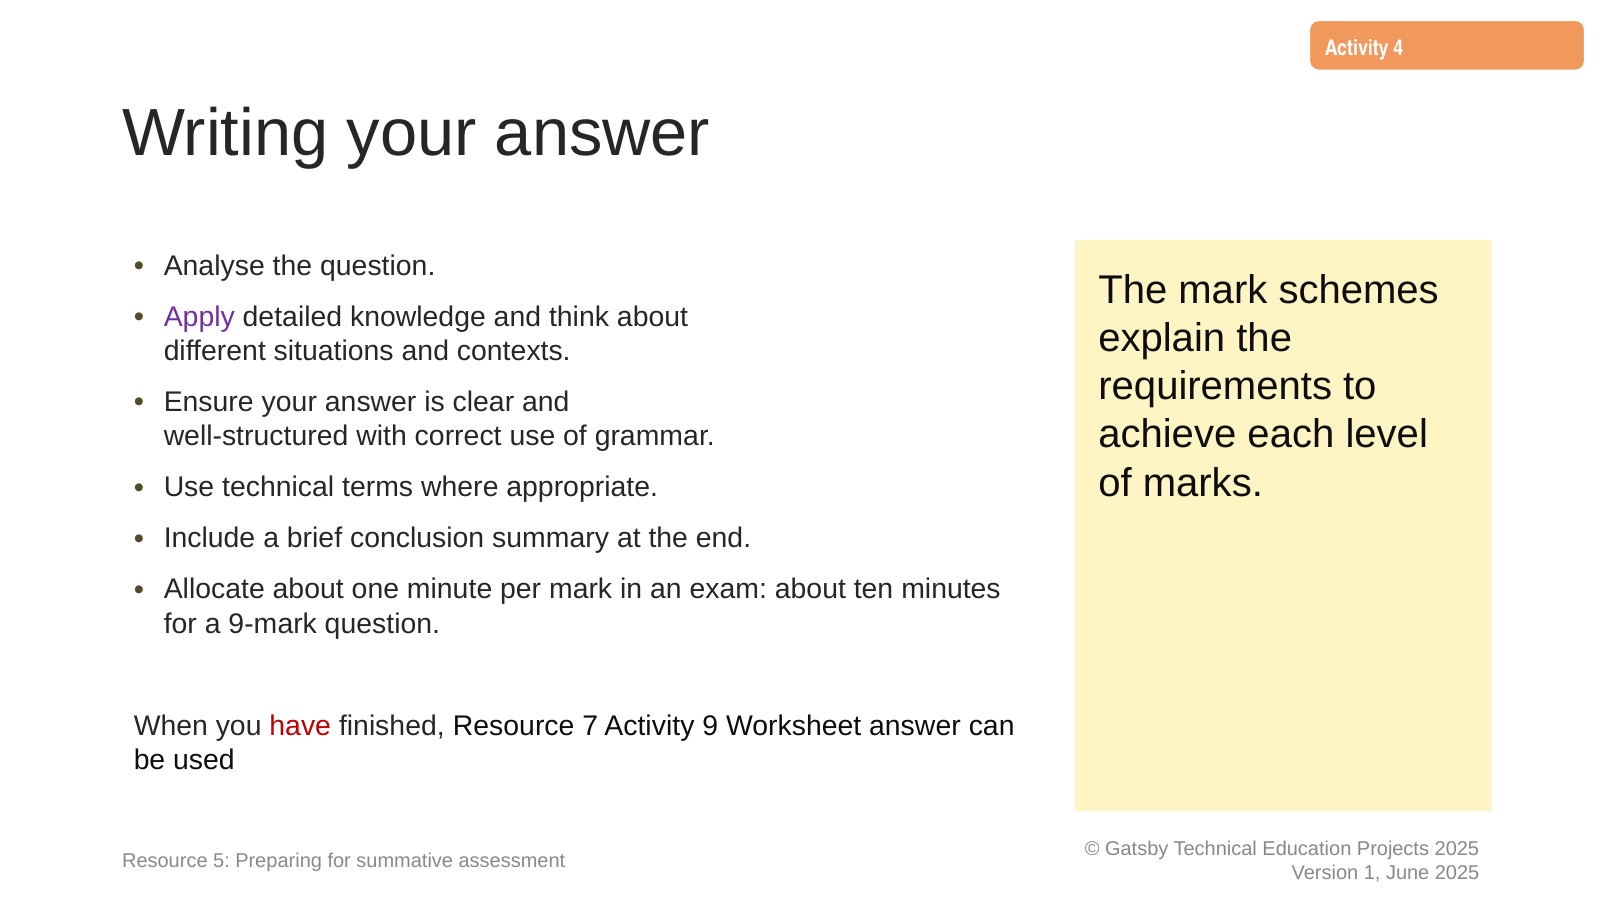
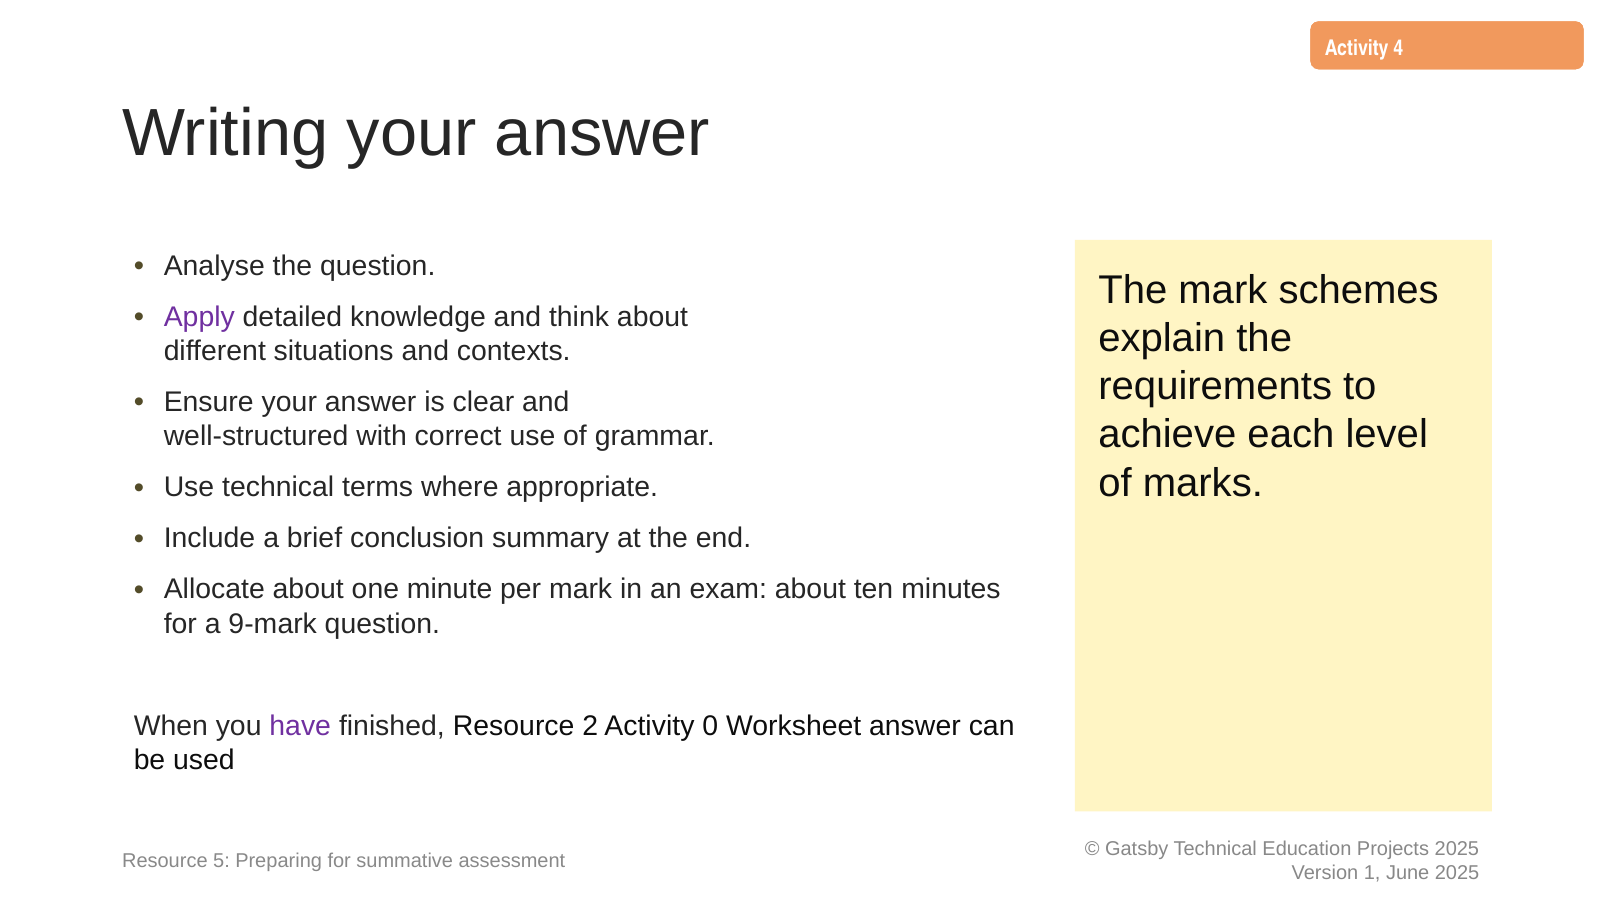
have colour: red -> purple (300, 726)
7: 7 -> 2 (590, 726)
9: 9 -> 0 (710, 726)
